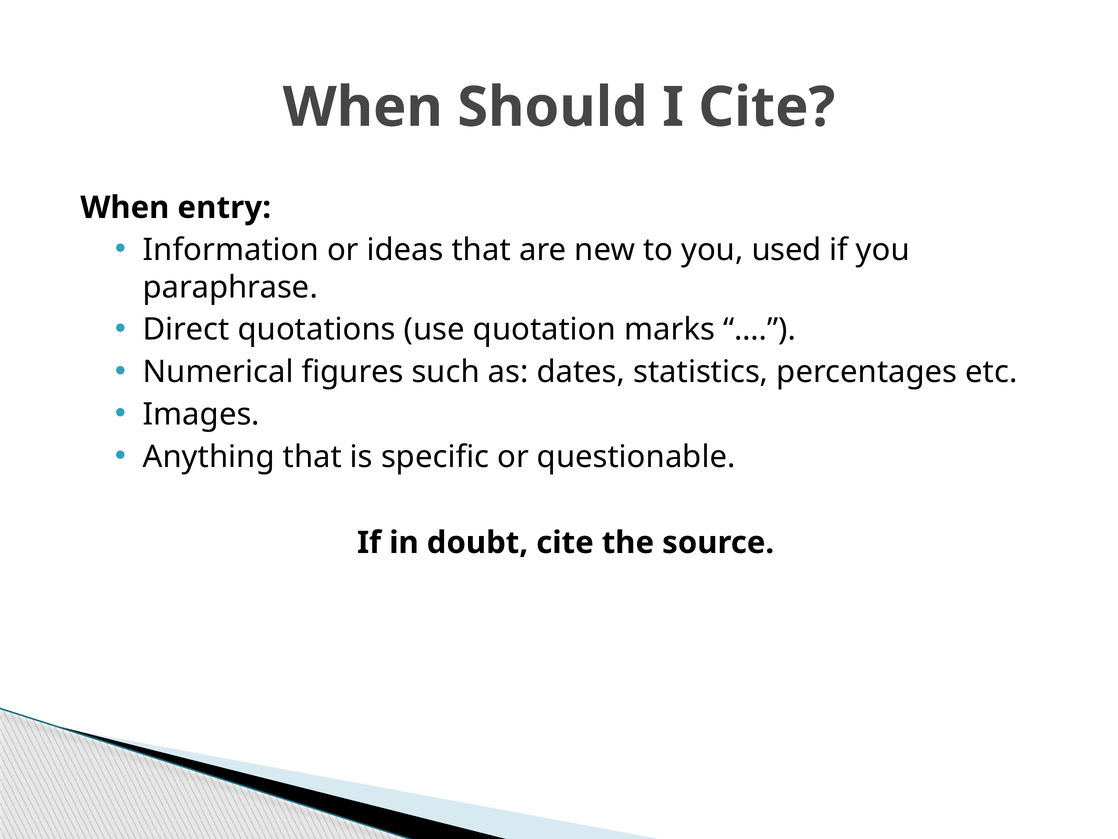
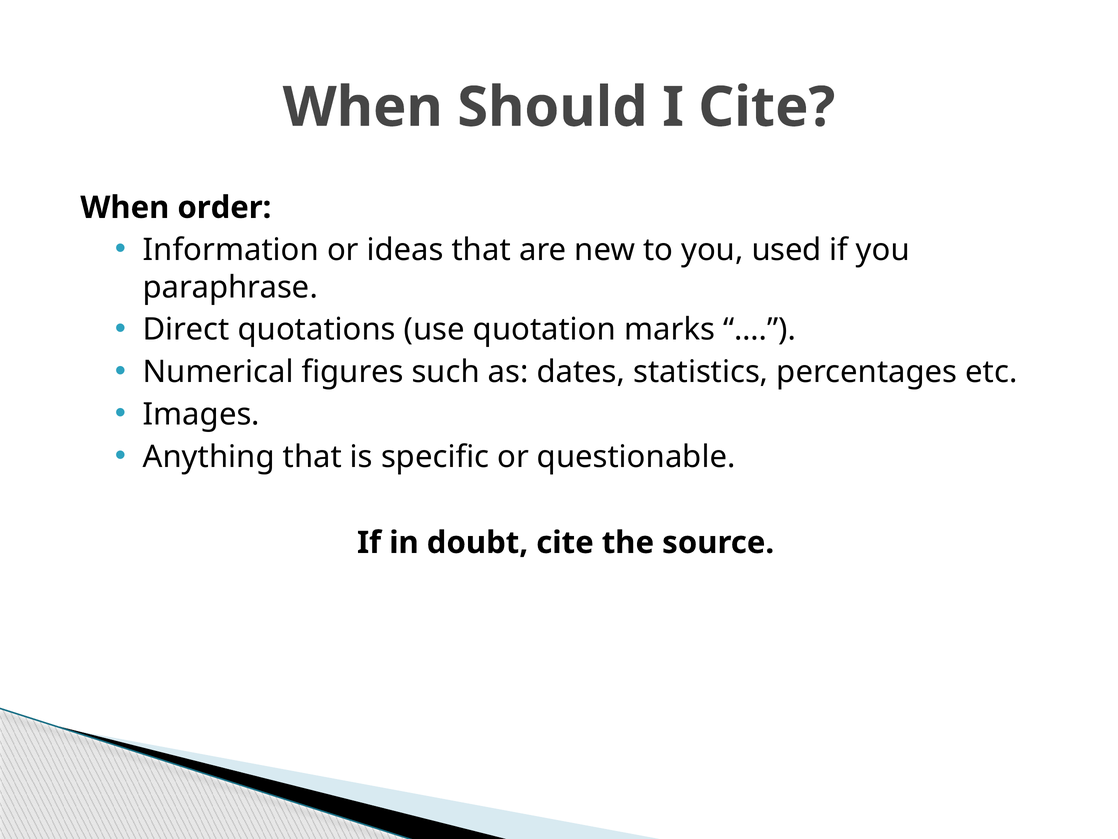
entry: entry -> order (224, 207)
